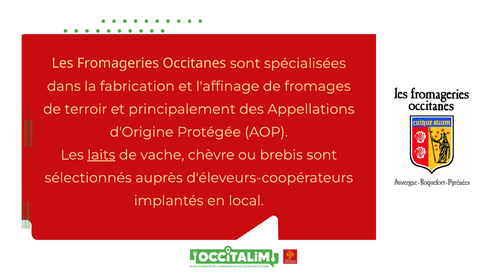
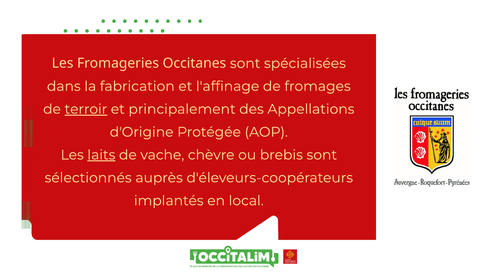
terroir underline: none -> present (86, 109)
